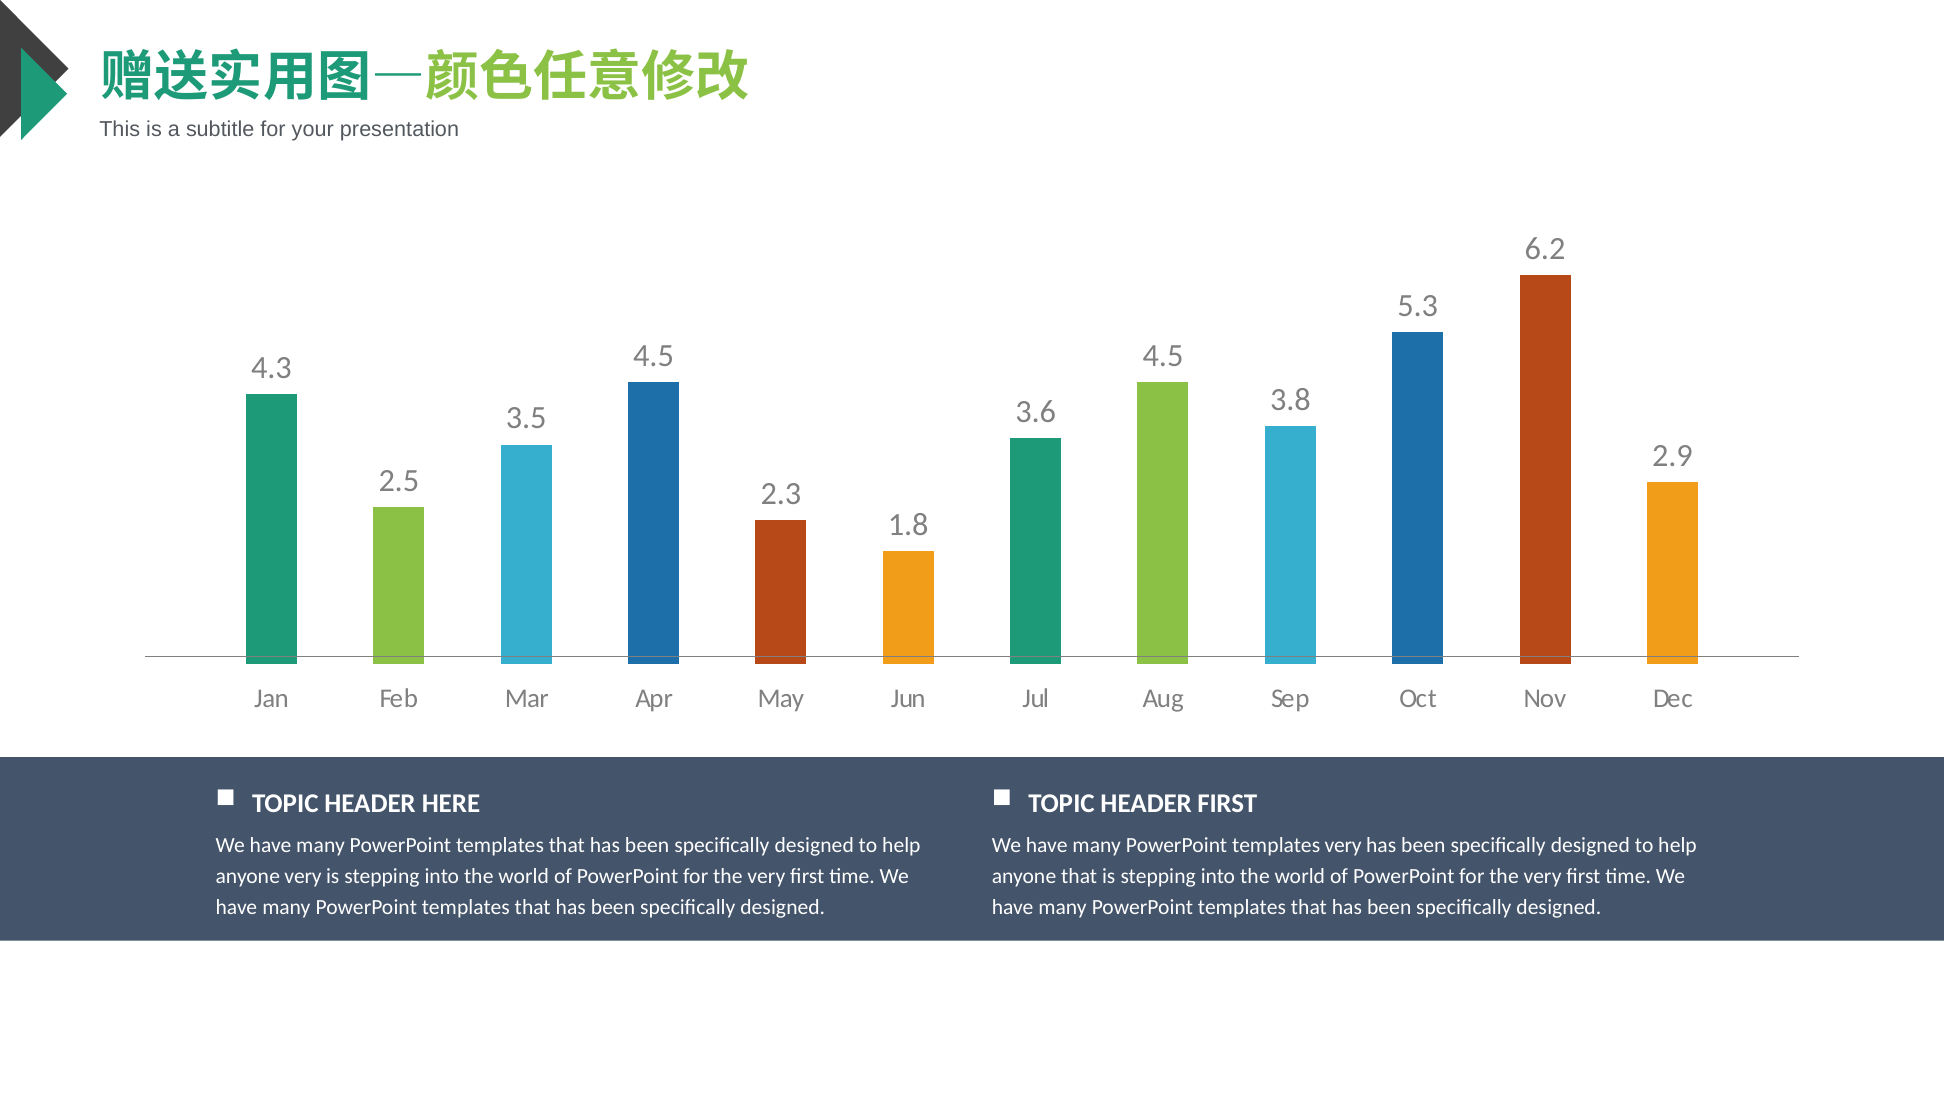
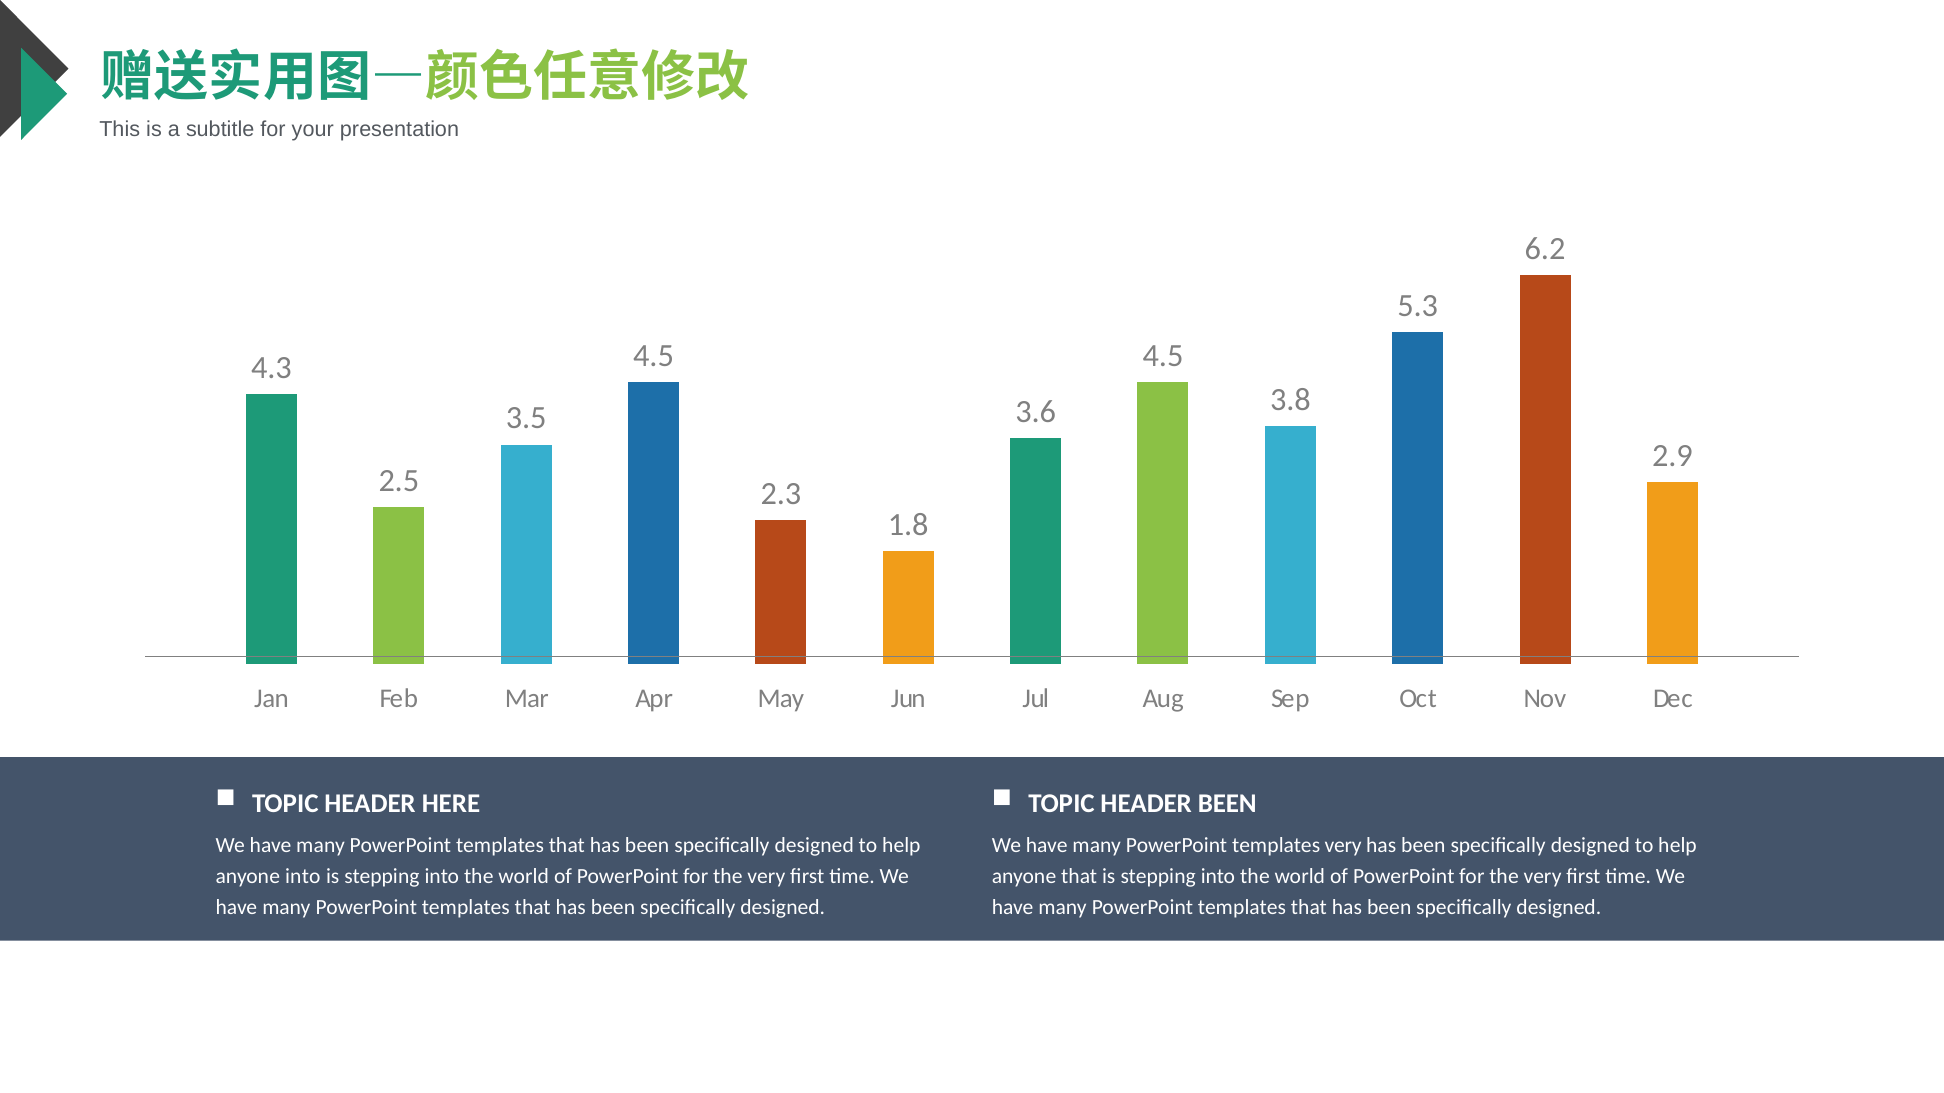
HEADER FIRST: FIRST -> BEEN (1227, 803)
anyone very: very -> into (303, 876)
